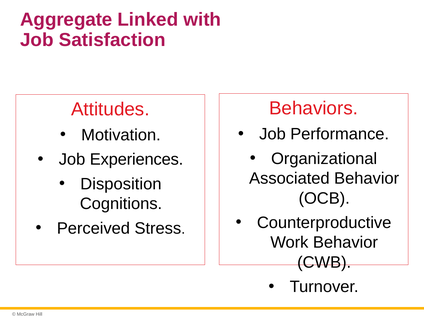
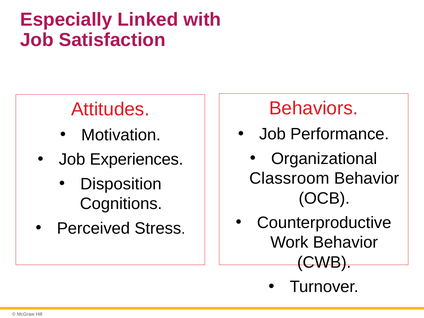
Aggregate: Aggregate -> Especially (66, 20)
Associated: Associated -> Classroom (289, 178)
